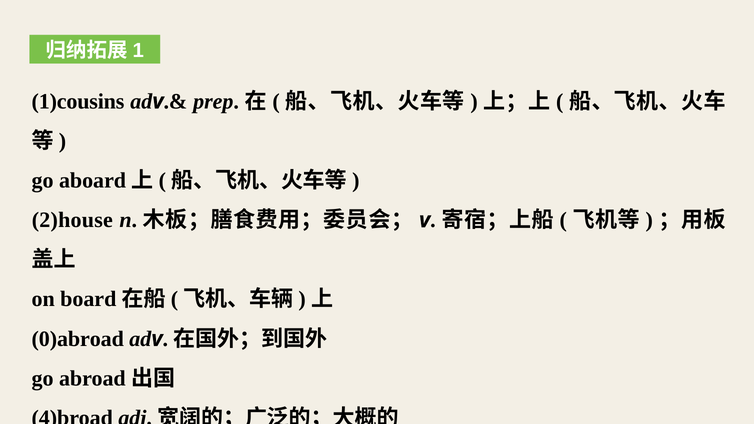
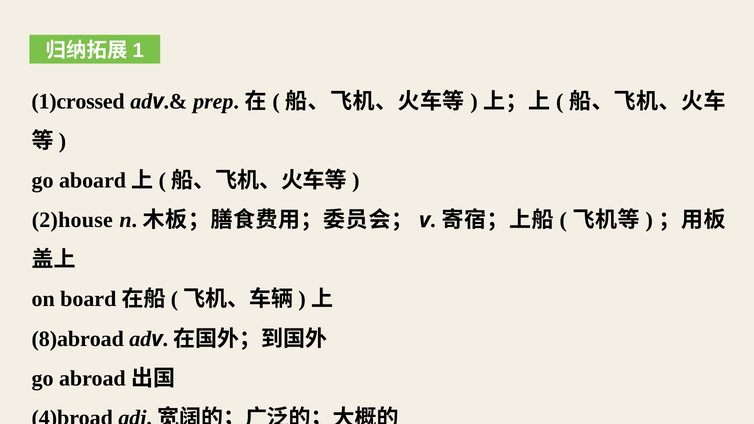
1)cousins: 1)cousins -> 1)crossed (78, 101)
0)abroad: 0)abroad -> 8)abroad (78, 339)
